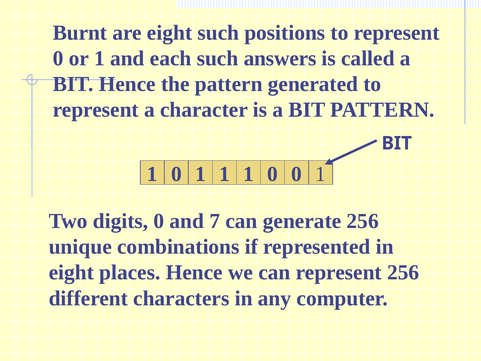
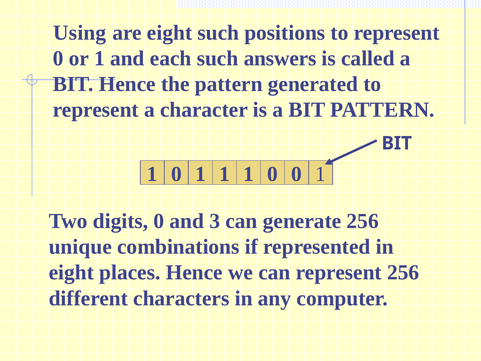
Burnt: Burnt -> Using (80, 33)
7: 7 -> 3 (215, 221)
